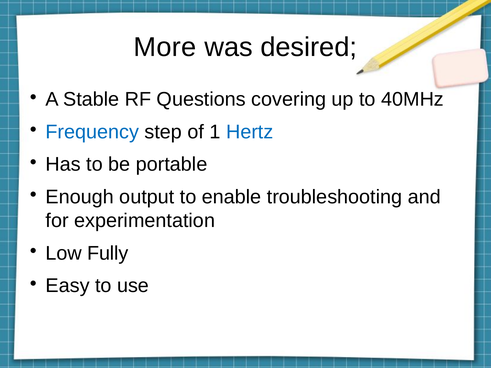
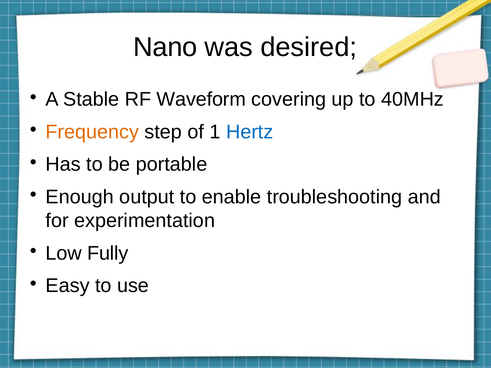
More: More -> Nano (165, 47)
Questions: Questions -> Waveform (201, 99)
Frequency colour: blue -> orange (92, 132)
